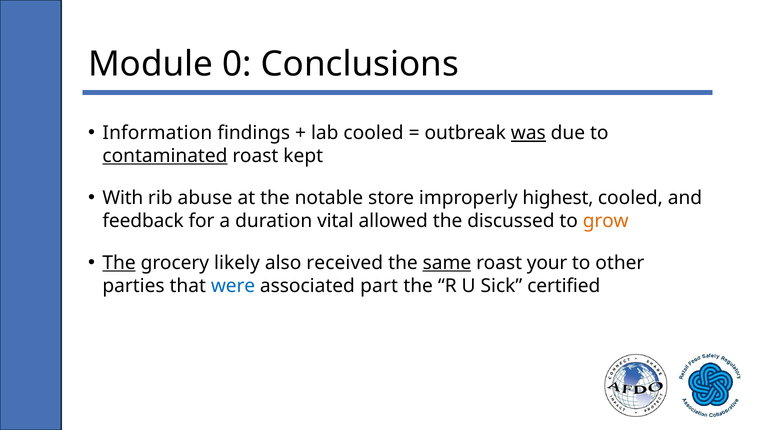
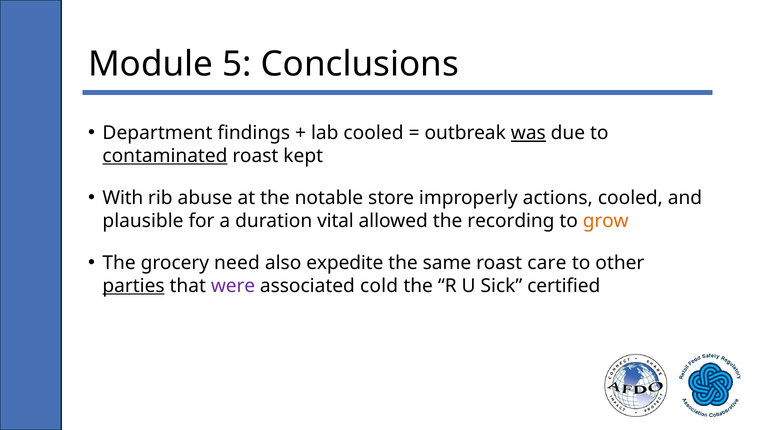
0: 0 -> 5 (237, 64)
Information: Information -> Department (157, 133)
highest: highest -> actions (558, 198)
feedback: feedback -> plausible (143, 221)
discussed: discussed -> recording (511, 221)
The underline: present -> none (119, 263)
likely: likely -> need (237, 263)
received: received -> expedite (345, 263)
same underline: present -> none (447, 263)
your: your -> care (547, 263)
parties underline: none -> present (134, 286)
were colour: blue -> purple (233, 286)
part: part -> cold (379, 286)
